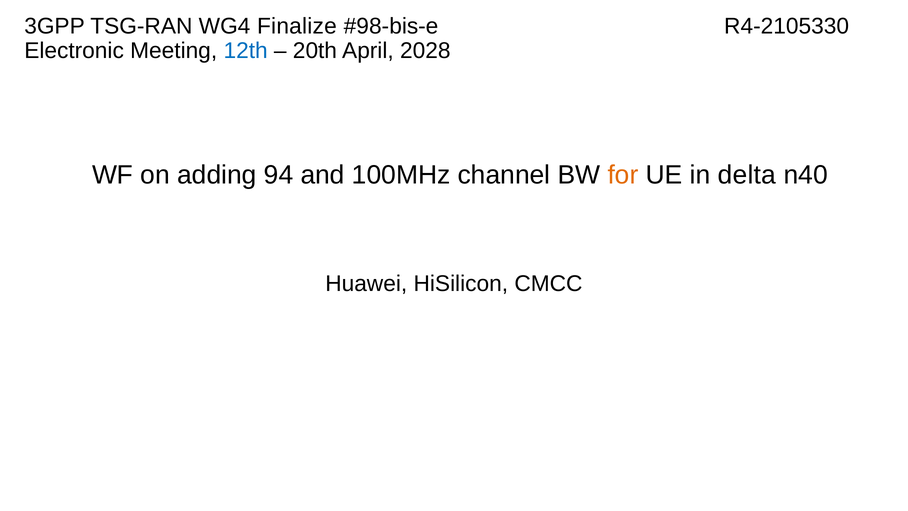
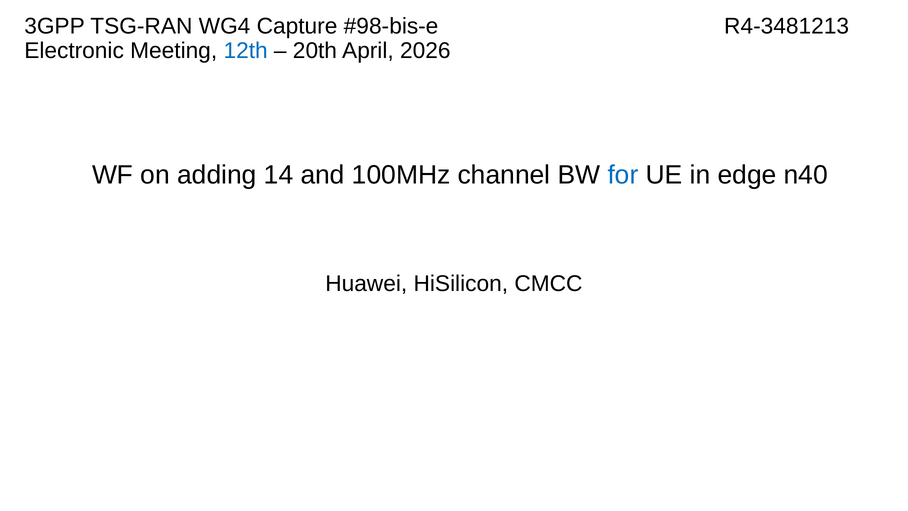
Finalize: Finalize -> Capture (297, 26)
R4-2105330: R4-2105330 -> R4-3481213 (787, 26)
2028: 2028 -> 2026 (425, 50)
94: 94 -> 14 (279, 175)
for colour: orange -> blue (623, 175)
delta: delta -> edge (747, 175)
